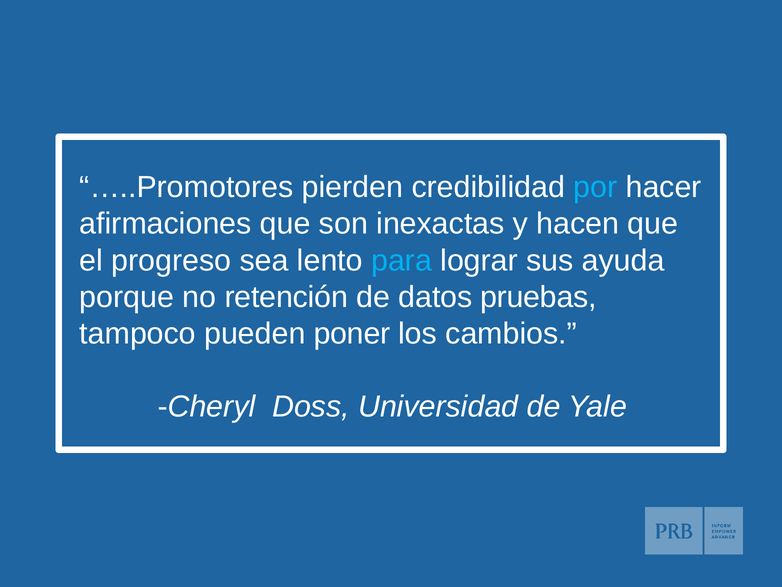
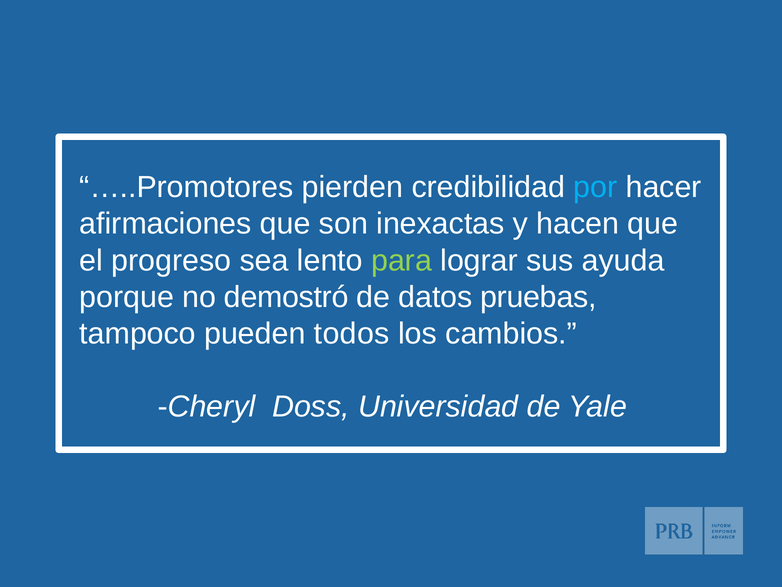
para colour: light blue -> light green (402, 260)
retención: retención -> demostró (286, 297)
poner: poner -> todos (352, 333)
